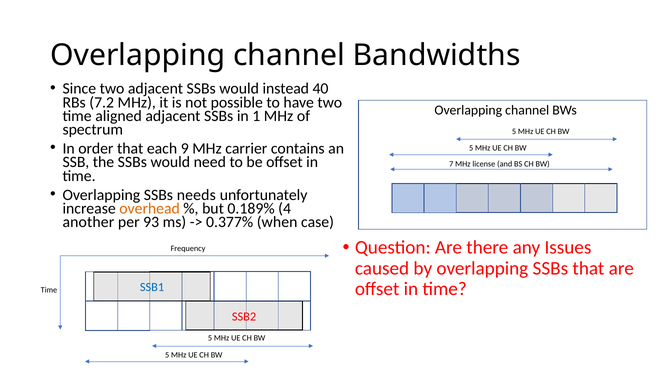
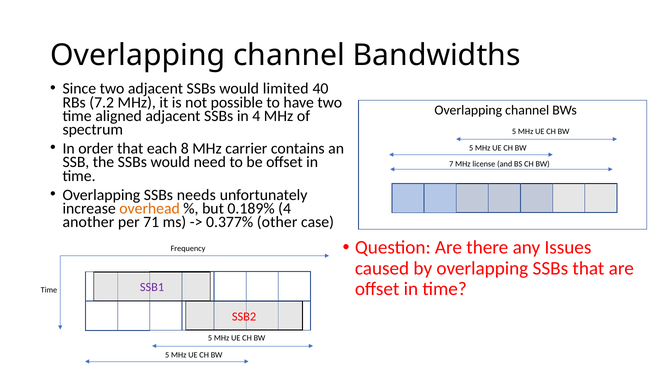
instead: instead -> limited (286, 89)
in 1: 1 -> 4 (256, 116)
9: 9 -> 8 (185, 149)
93: 93 -> 71 (151, 222)
when: when -> other (277, 222)
SSB1 colour: blue -> purple (152, 287)
